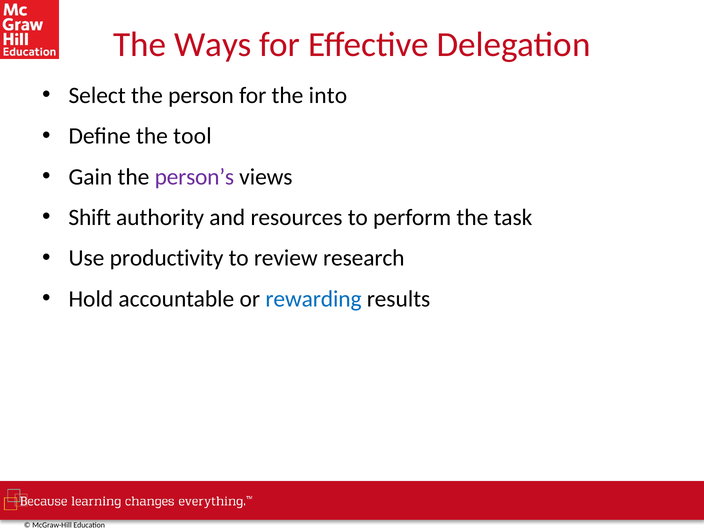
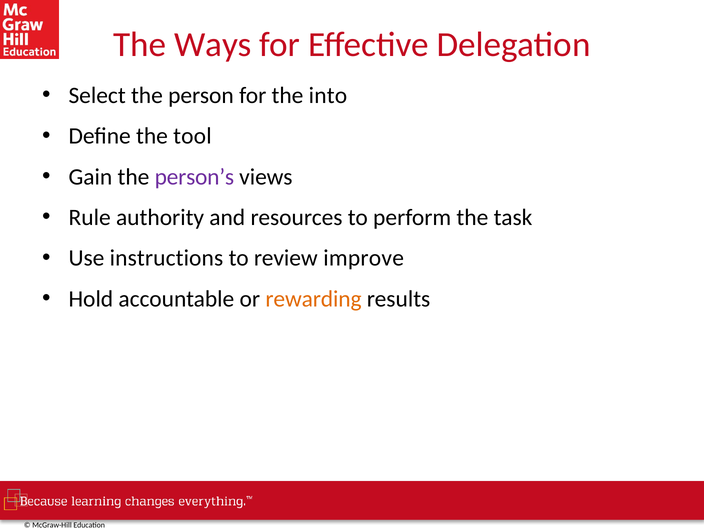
Shift: Shift -> Rule (90, 217)
productivity: productivity -> instructions (166, 258)
research: research -> improve (364, 258)
rewarding colour: blue -> orange (313, 299)
